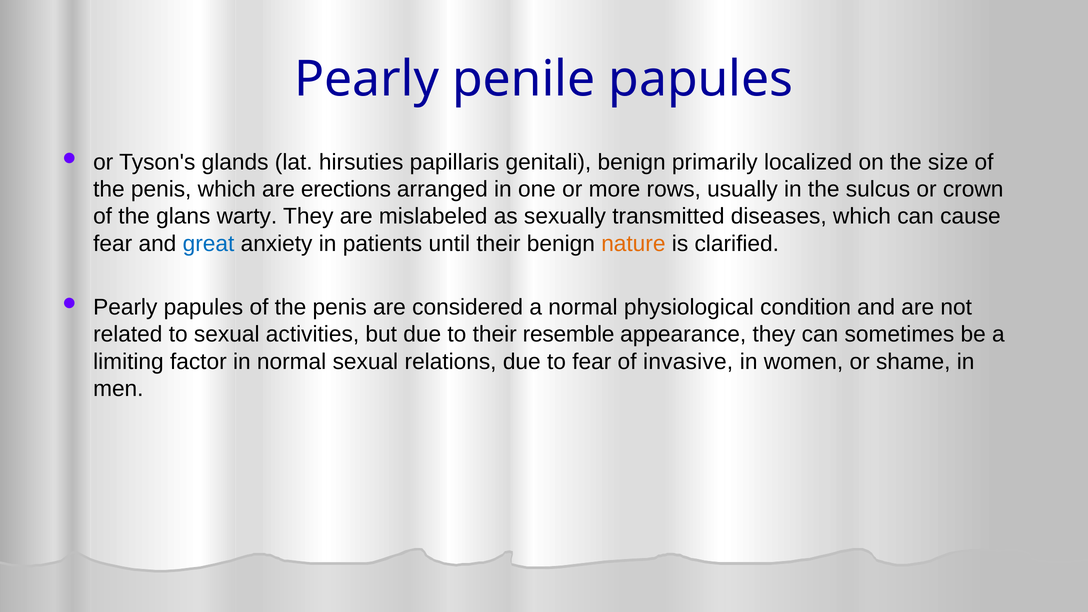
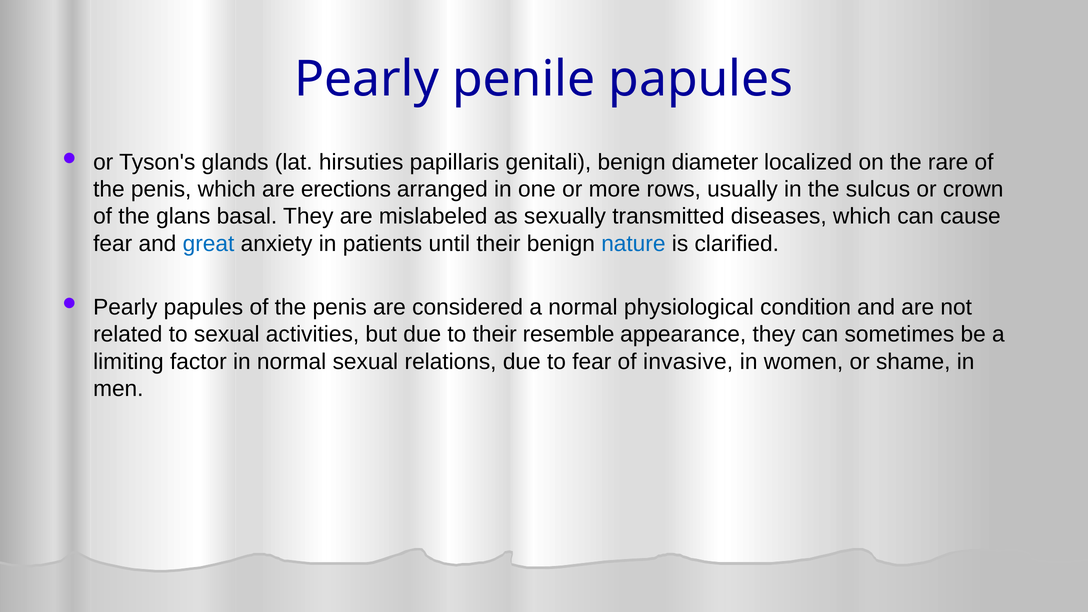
primarily: primarily -> diameter (715, 162)
size: size -> rare (948, 162)
warty: warty -> basal (247, 216)
nature colour: orange -> blue (633, 244)
